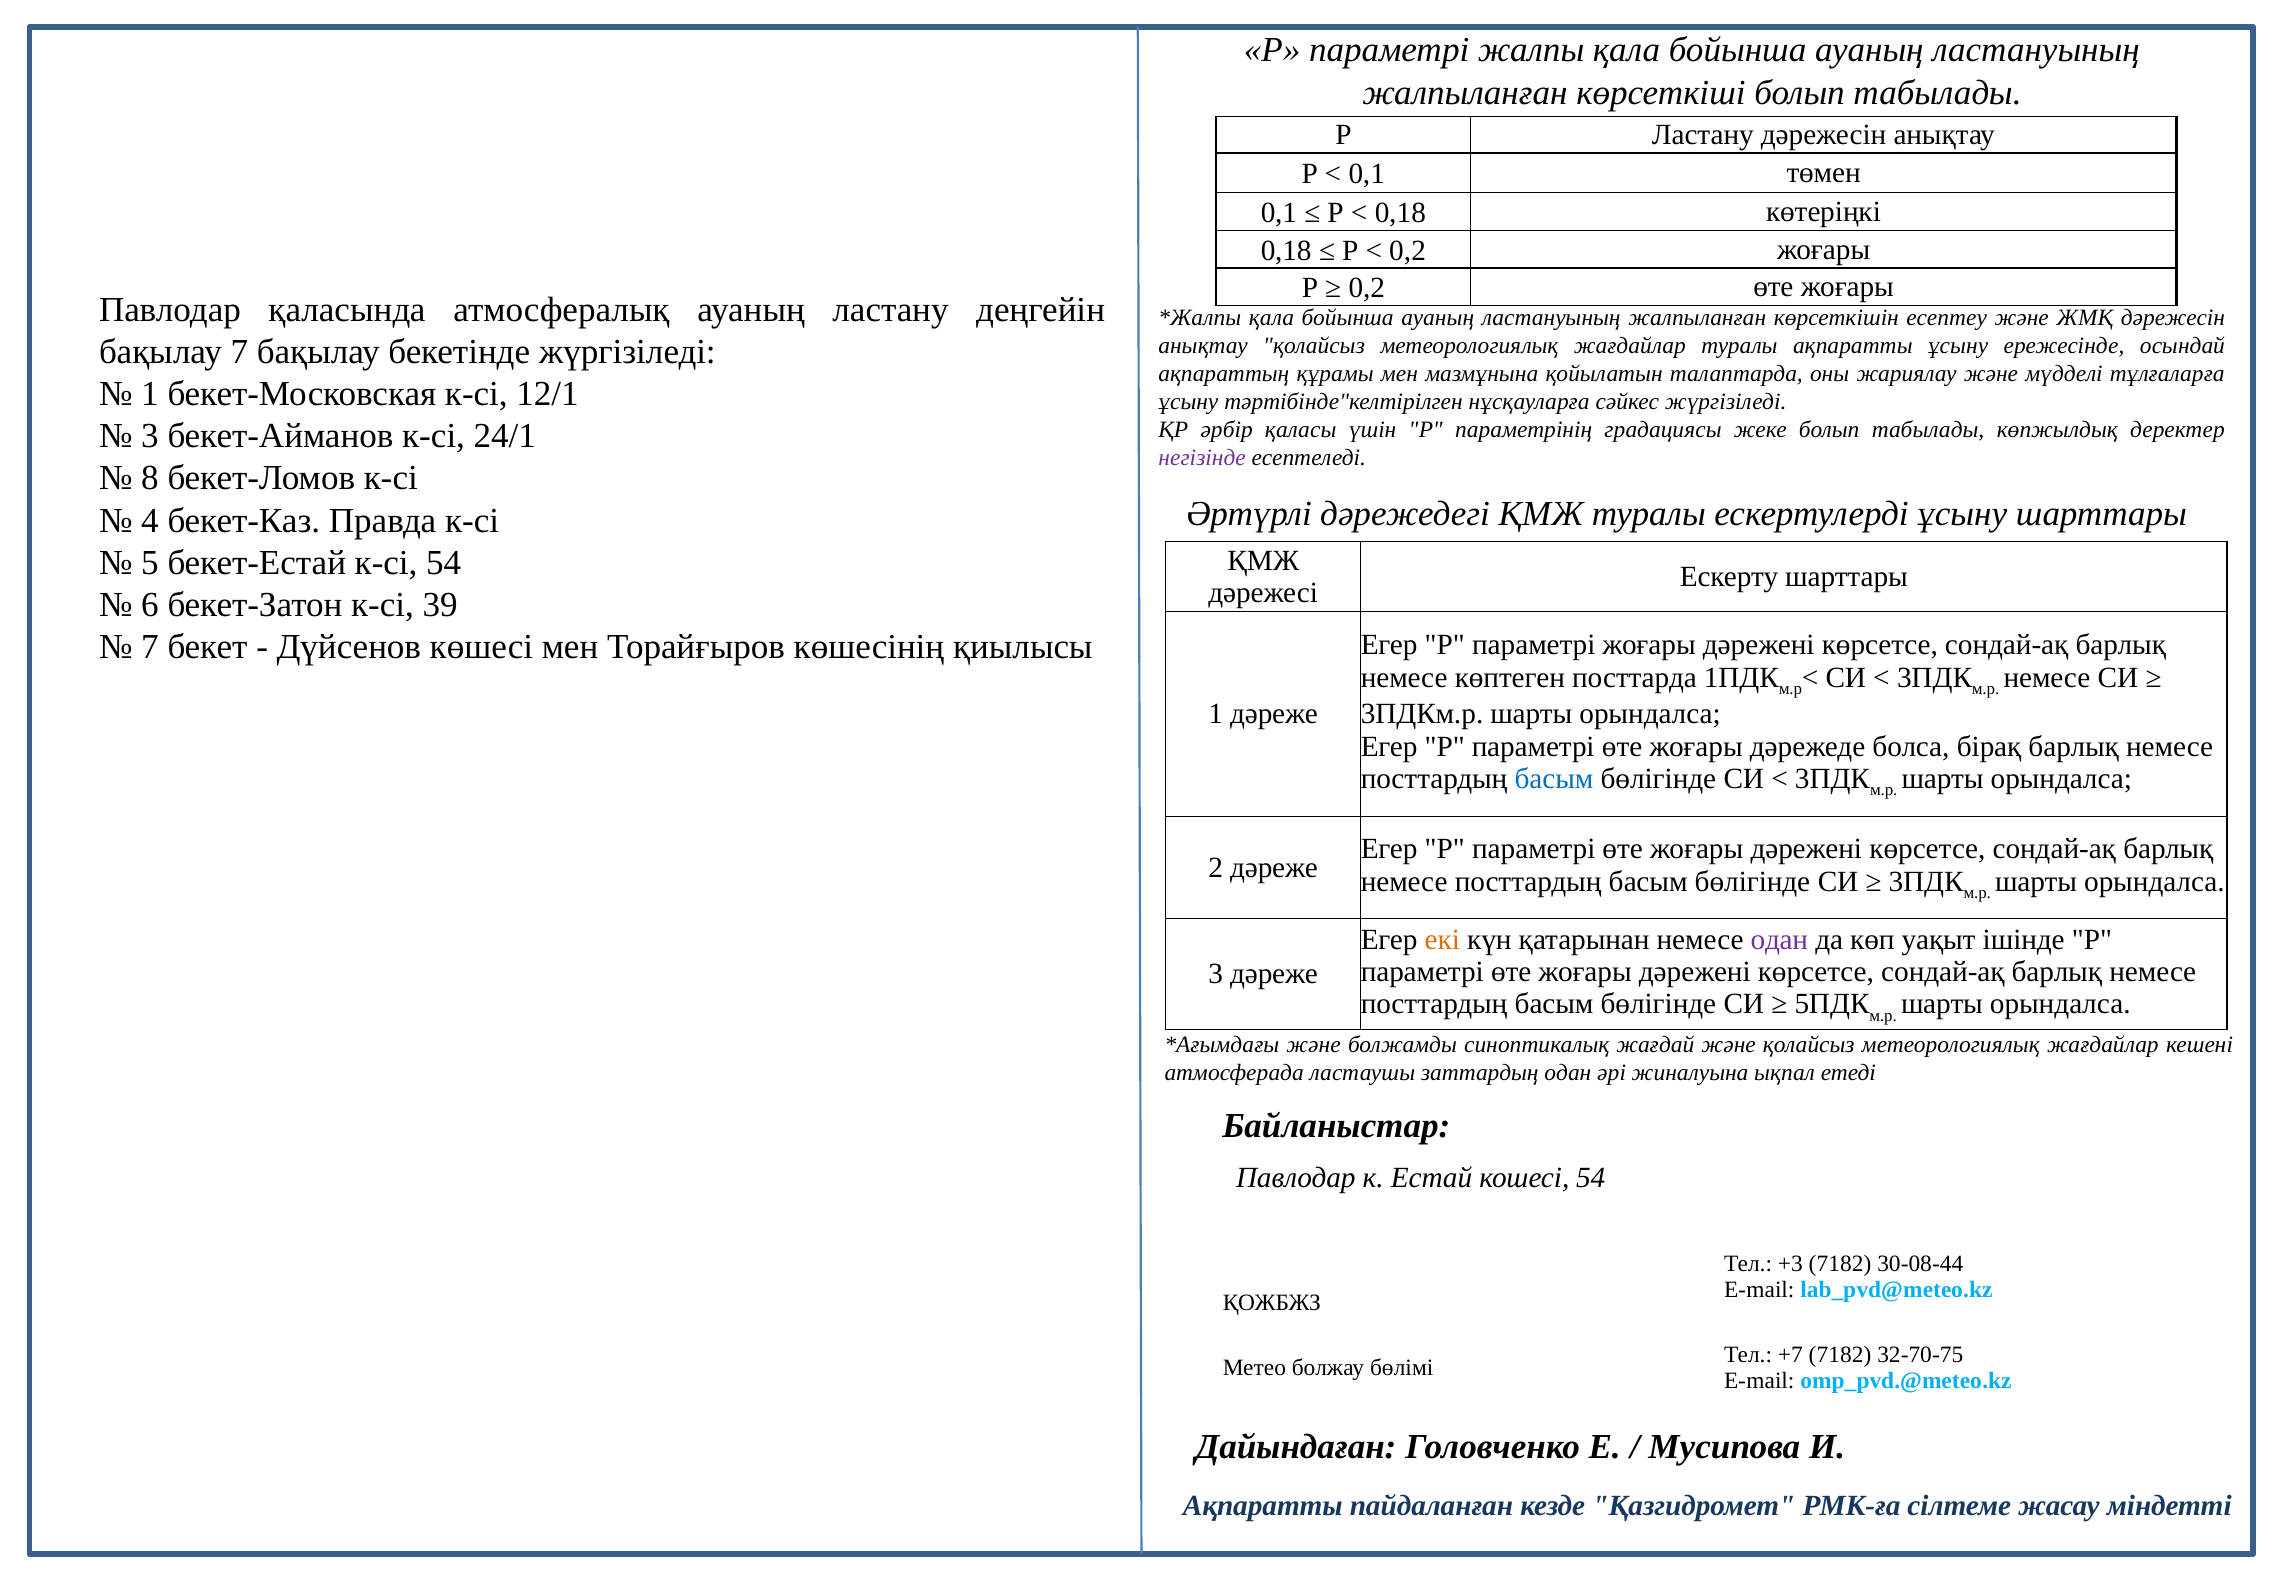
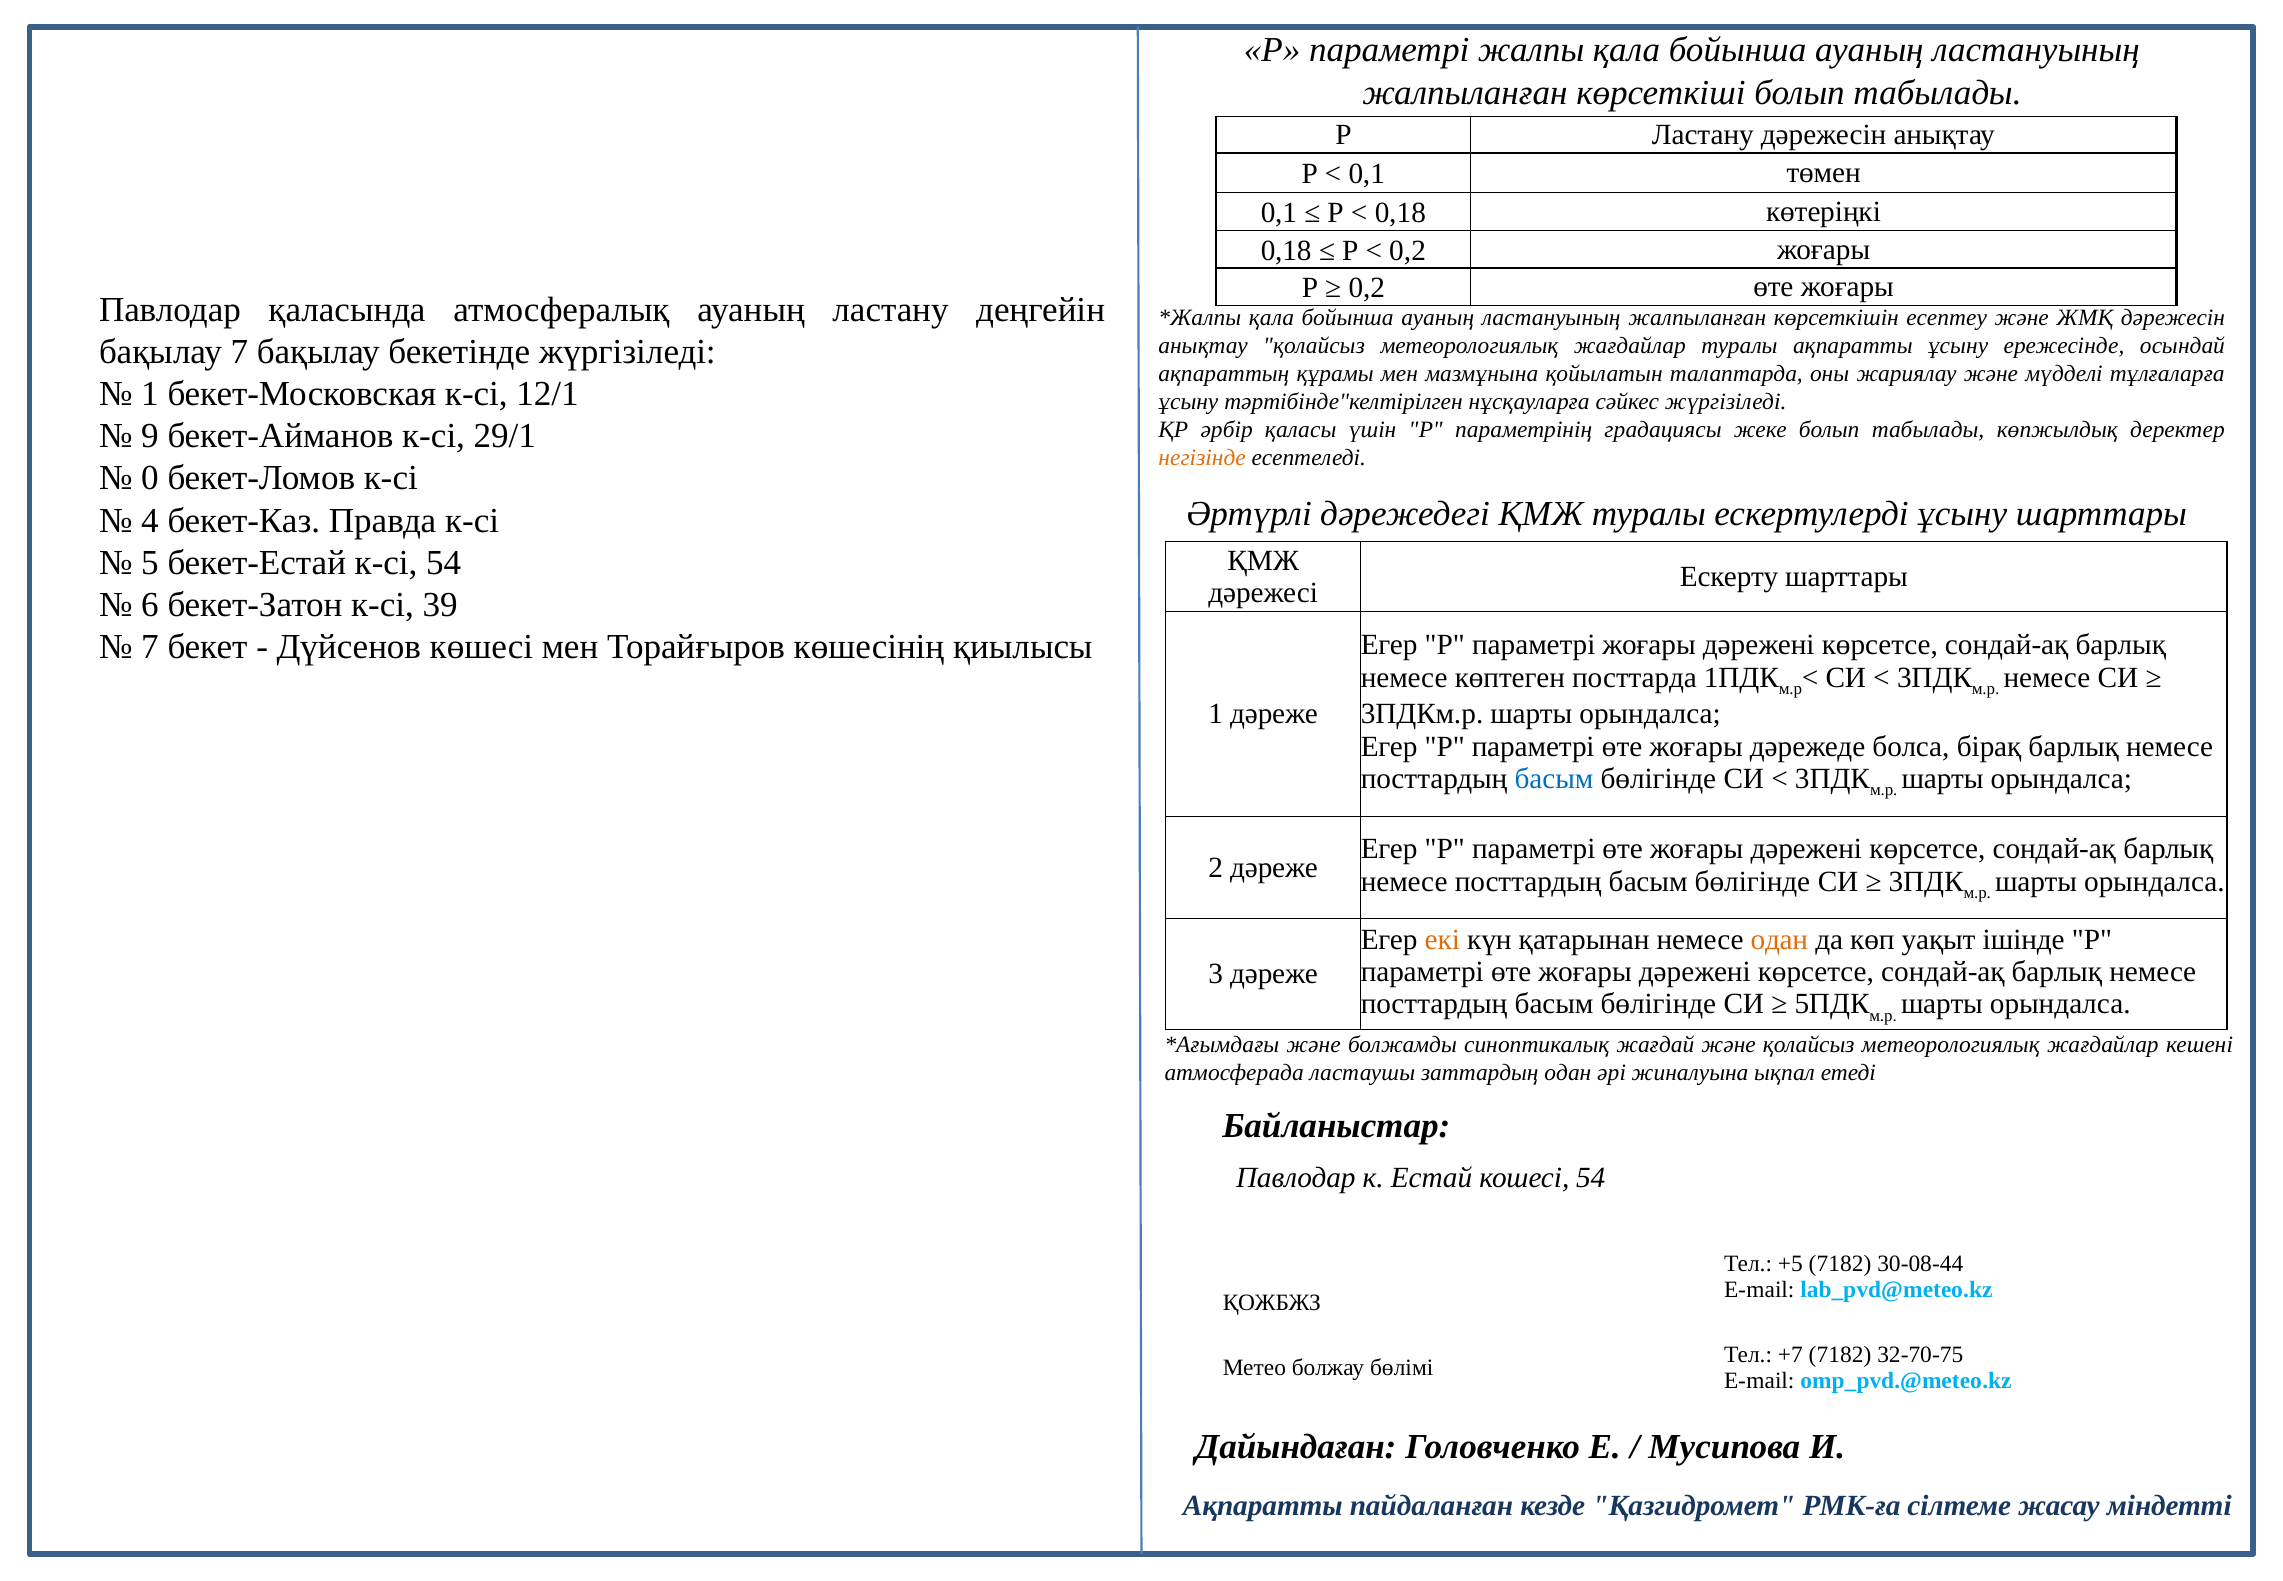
3: 3 -> 9 (150, 436)
24/1: 24/1 -> 29/1 (505, 436)
негізінде colour: purple -> orange (1202, 458)
8: 8 -> 0 (150, 478)
одан colour: purple -> orange (1779, 939)
+3: +3 -> +5 (1790, 1263)
